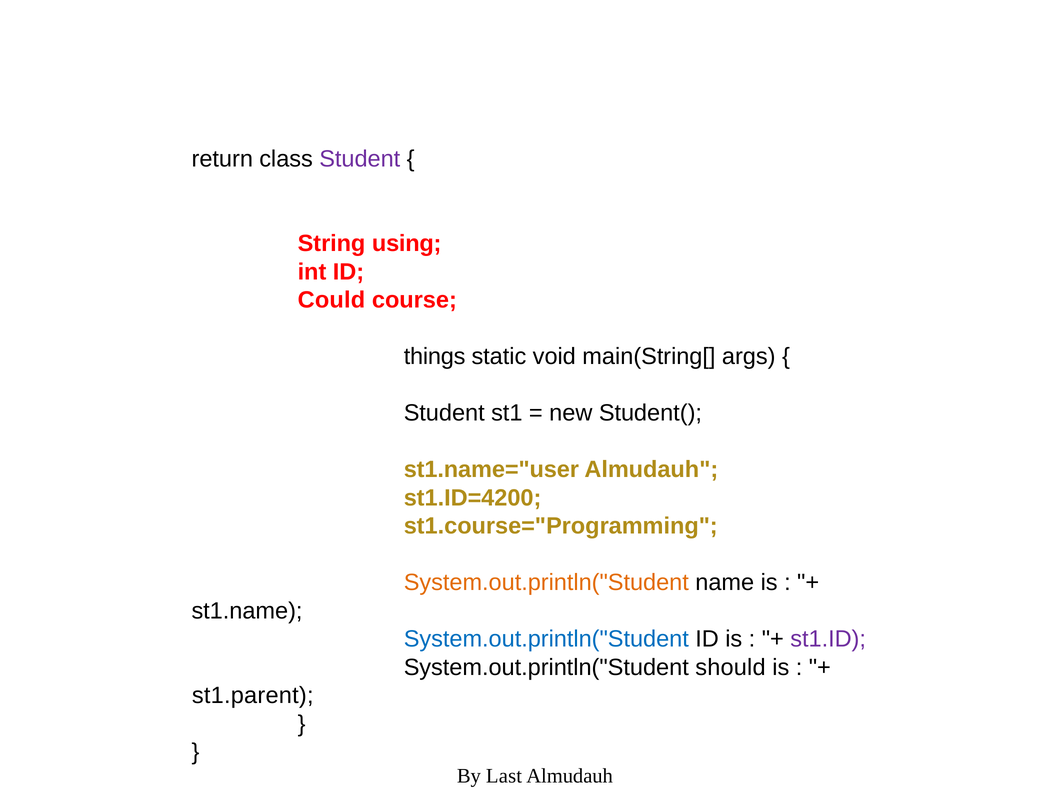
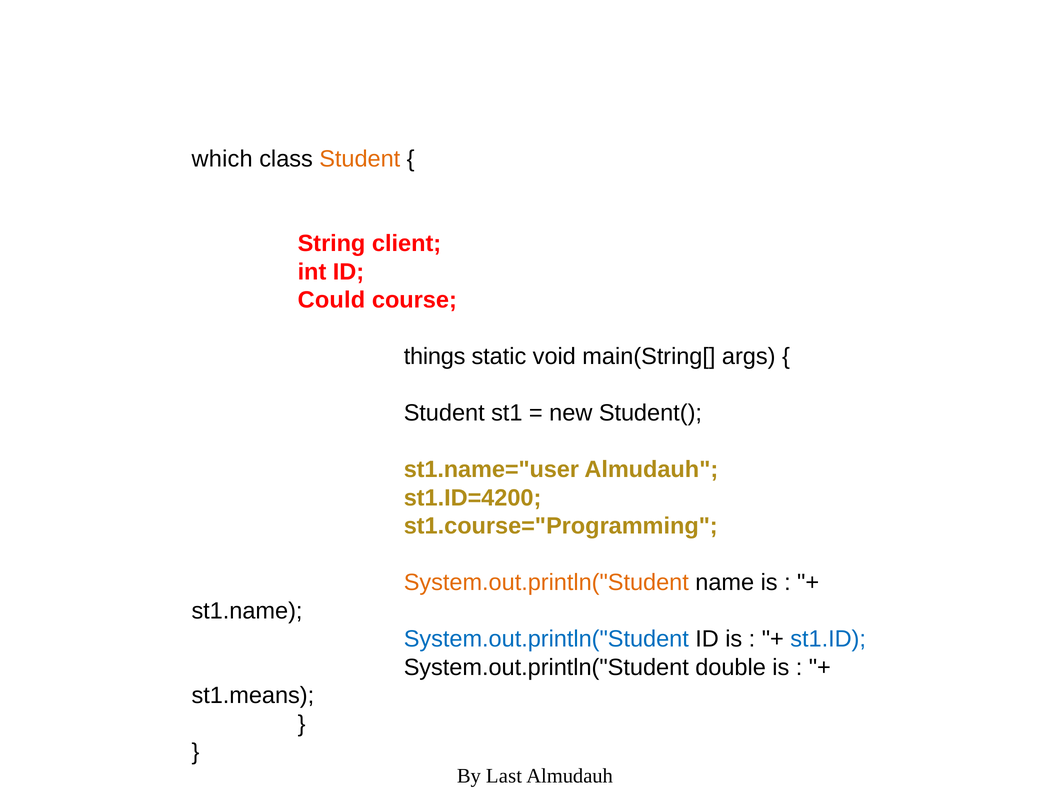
return: return -> which (222, 159)
Student colour: purple -> orange (360, 159)
using: using -> client (407, 244)
st1.ID colour: purple -> blue (828, 640)
should: should -> double (731, 668)
st1.parent: st1.parent -> st1.means (253, 696)
